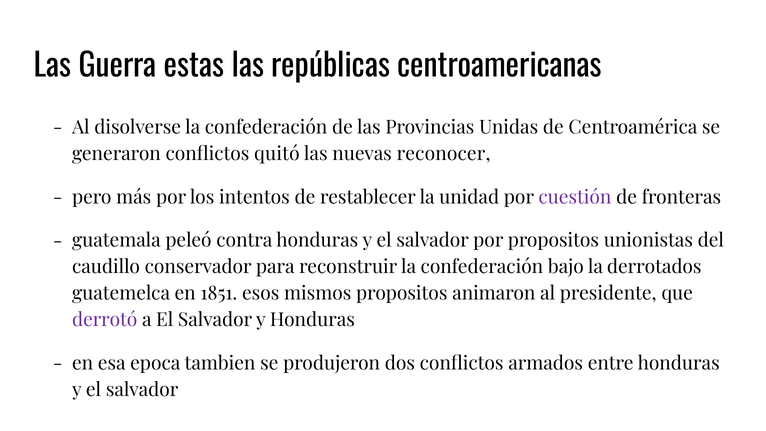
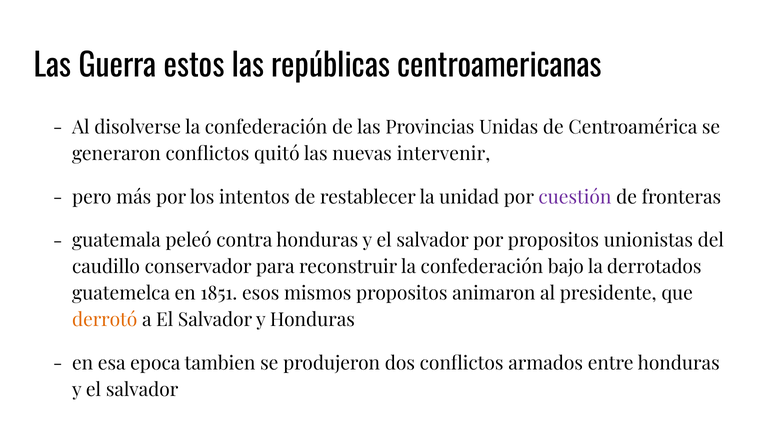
estas: estas -> estos (194, 66)
reconocer: reconocer -> intervenir (444, 154)
derrotó colour: purple -> orange (105, 320)
